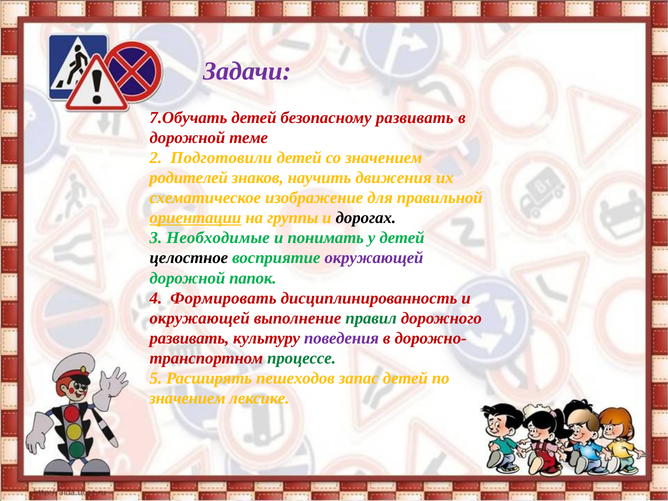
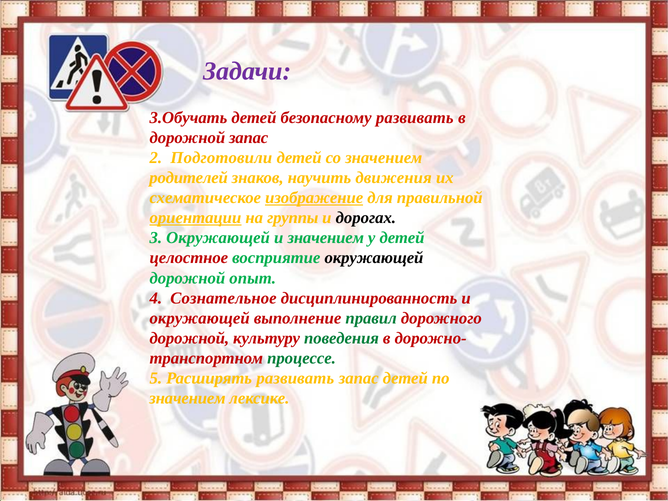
7.Обучать: 7.Обучать -> 3.Обучать (188, 118)
дорожной теме: теме -> запас (249, 138)
изображение underline: none -> present (314, 198)
3 Необходимые: Необходимые -> Окружающей (218, 238)
и понимать: понимать -> значением (326, 238)
целостное colour: black -> red (189, 258)
окружающей colour: purple -> black (374, 258)
папок: папок -> опыт (253, 278)
Формировать: Формировать -> Сознательное (223, 298)
развивать: развивать -> дорожной (189, 338)
поведения colour: purple -> green (342, 338)
Расширять пешеходов: пешеходов -> развивать (295, 378)
